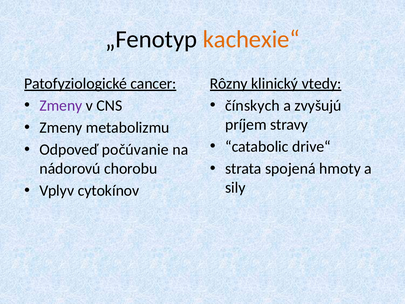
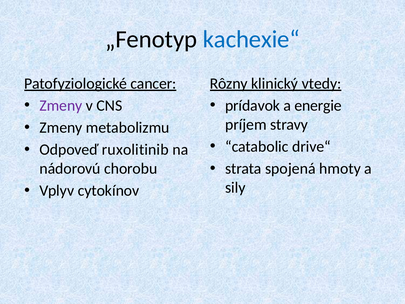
kachexie“ colour: orange -> blue (251, 39)
čínskych: čínskych -> prídavok (253, 106)
zvyšujú: zvyšujú -> energie (318, 106)
počúvanie: počúvanie -> ruxolitinib (135, 150)
